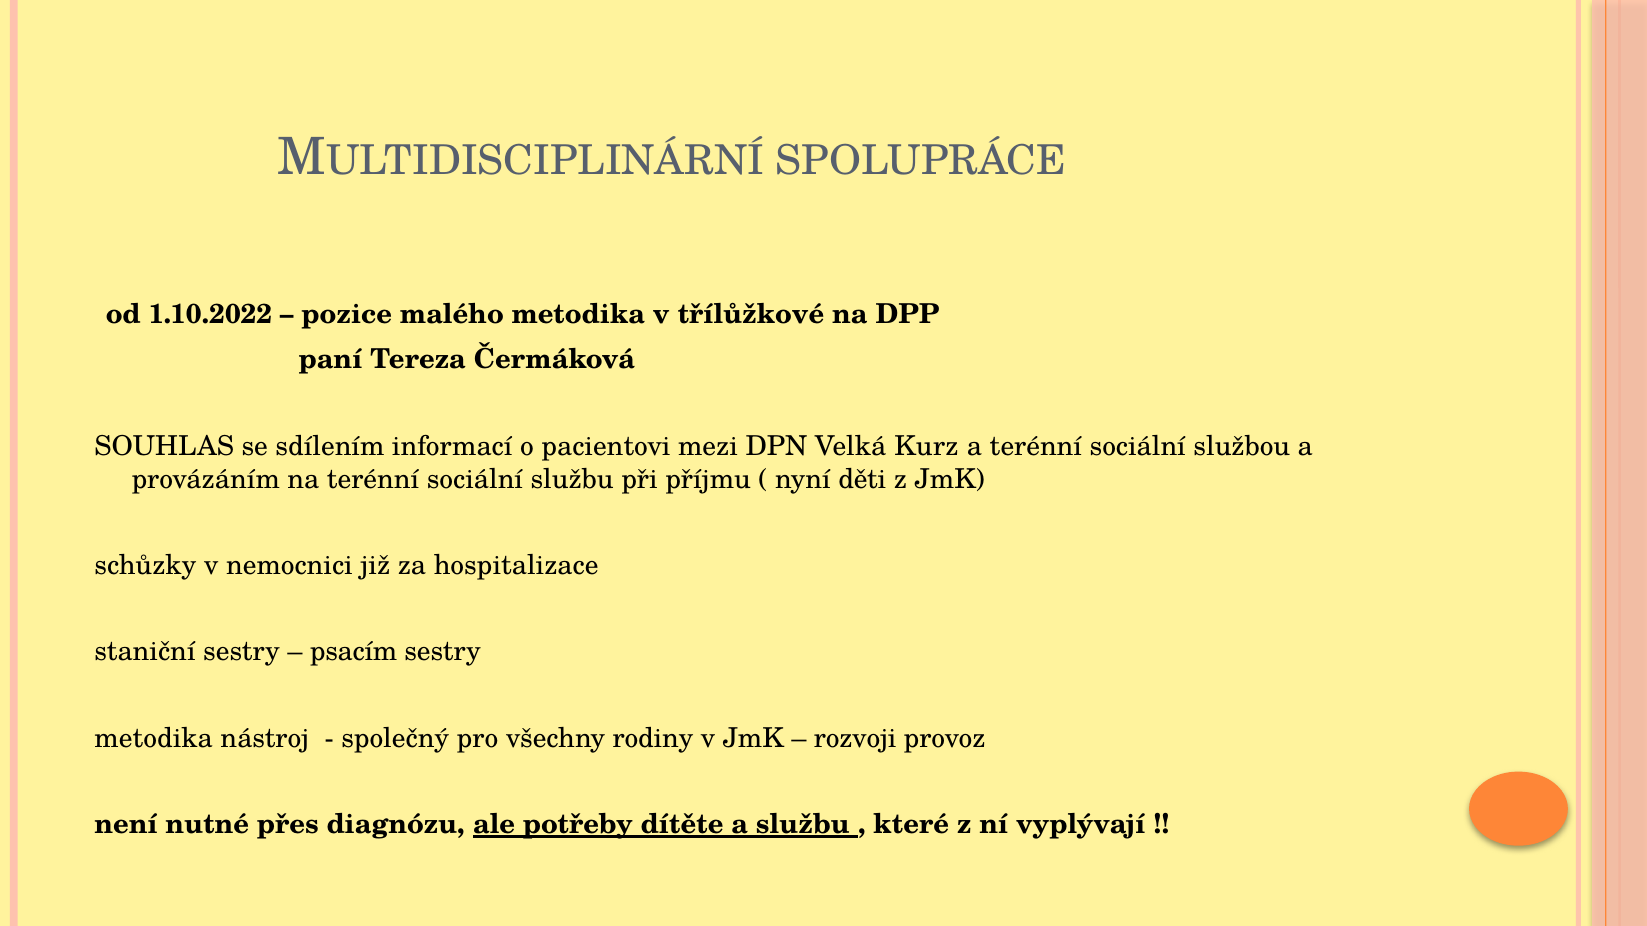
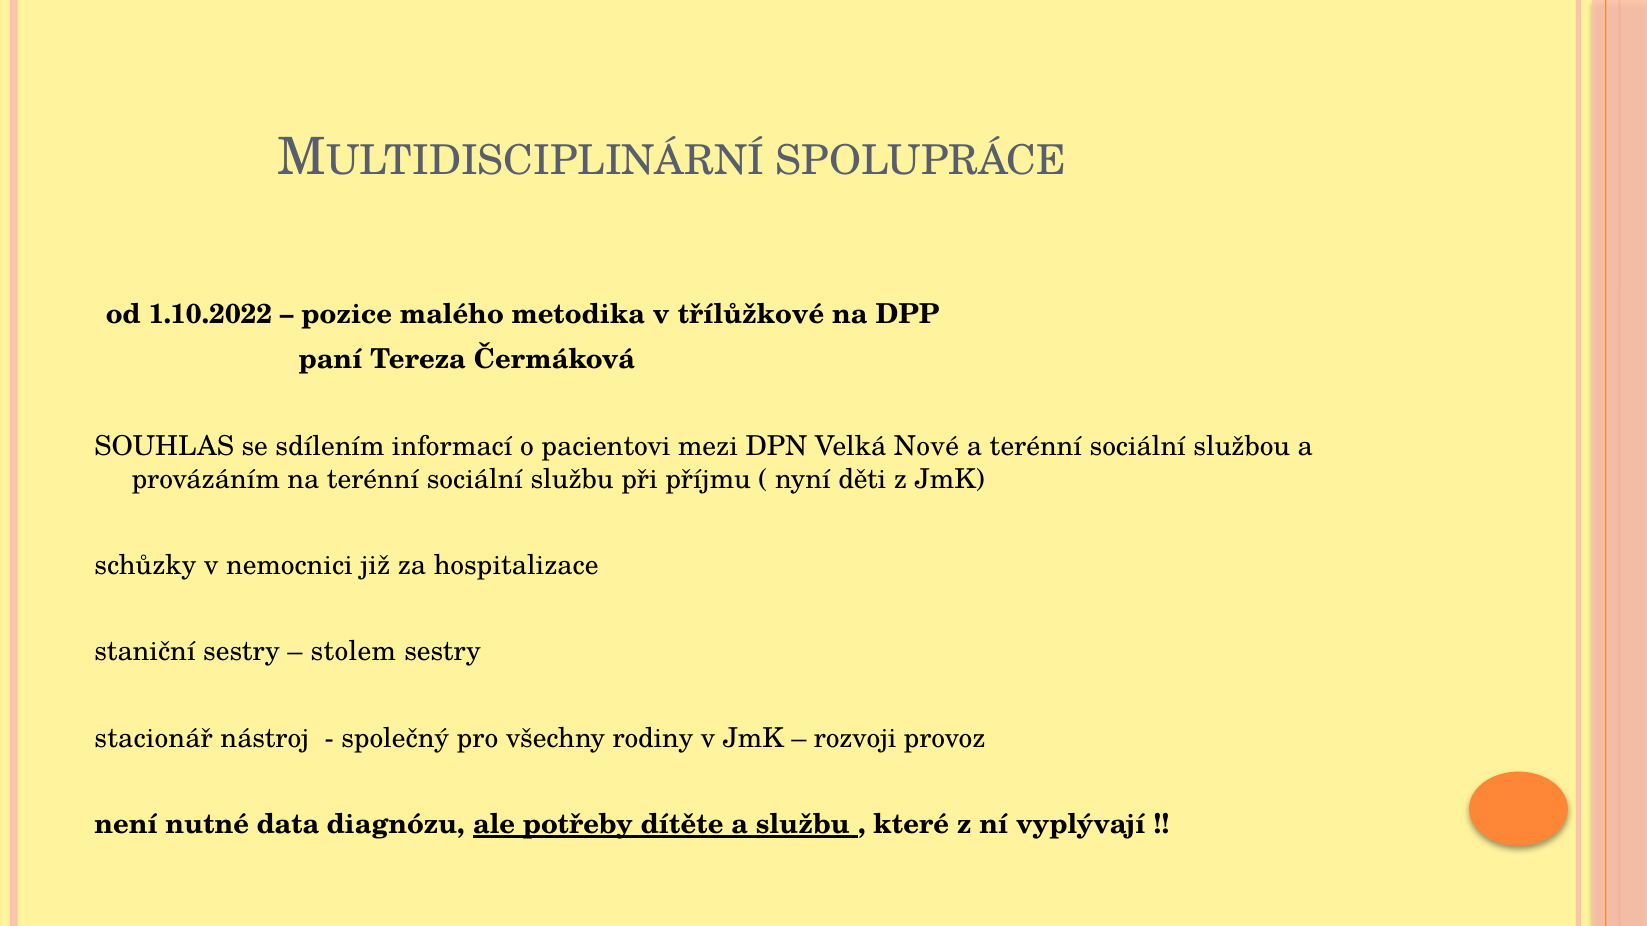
Kurz: Kurz -> Nové (927, 446)
psacím: psacím -> stolem (353, 652)
metodika: metodika -> stacionář (154, 738)
přes: přes -> data (288, 825)
